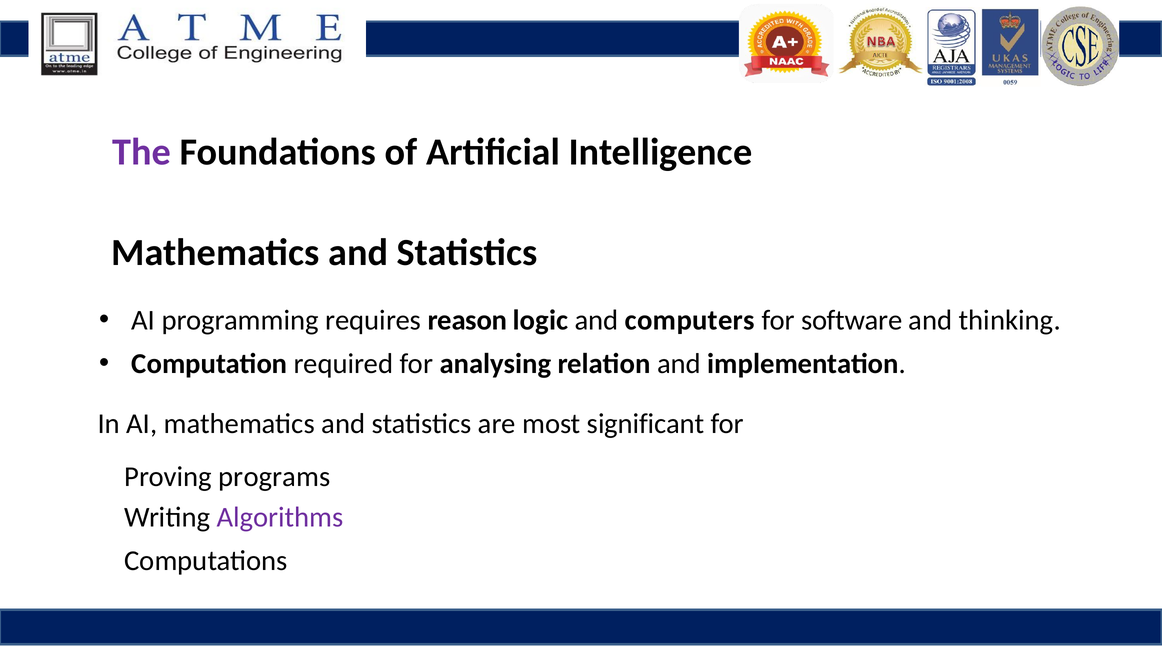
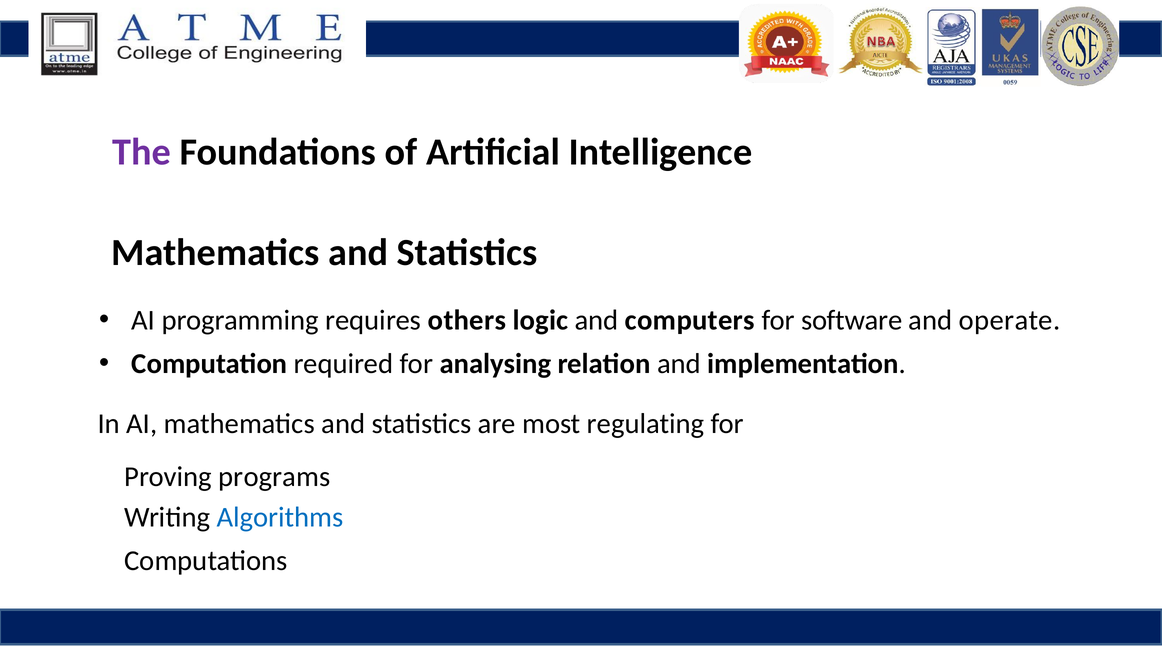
reason: reason -> others (467, 320)
thinking: thinking -> operate (1010, 320)
significant: significant -> regulating (646, 424)
Algorithms colour: purple -> blue (280, 517)
